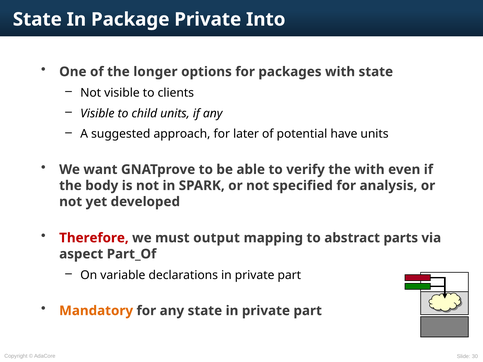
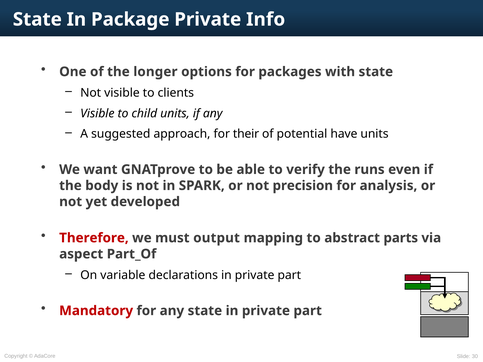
Into: Into -> Info (266, 19)
later: later -> their (246, 134)
the with: with -> runs (370, 170)
specified: specified -> precision (303, 186)
Mandatory colour: orange -> red (96, 311)
